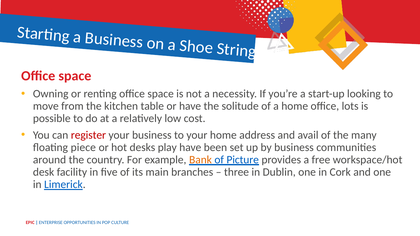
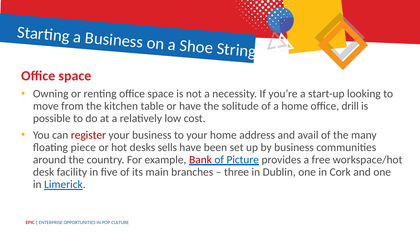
lots: lots -> drill (350, 106)
play: play -> sells (167, 147)
Bank colour: orange -> red (201, 160)
